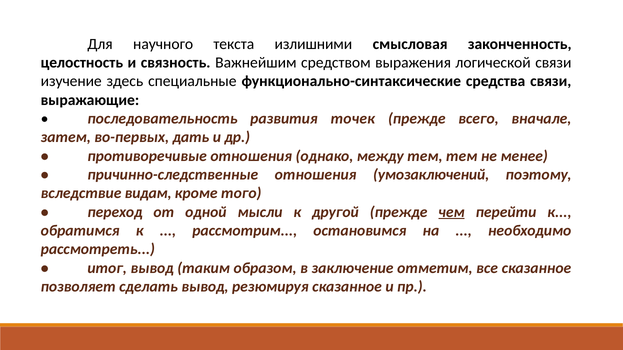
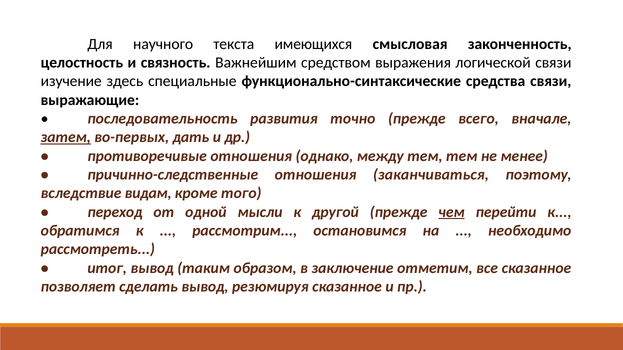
излишними: излишними -> имеющихся (313, 44)
точек: точек -> точно (353, 119)
затем underline: none -> present (66, 137)
умозаключений: умозаключений -> заканчиваться (431, 175)
